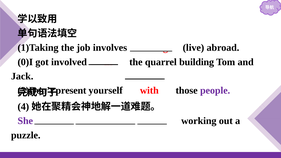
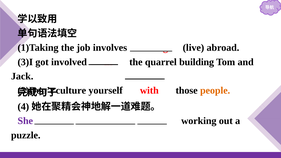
0)I: 0)I -> 3)I (25, 62)
present: present -> culture (71, 91)
people colour: purple -> orange (215, 91)
